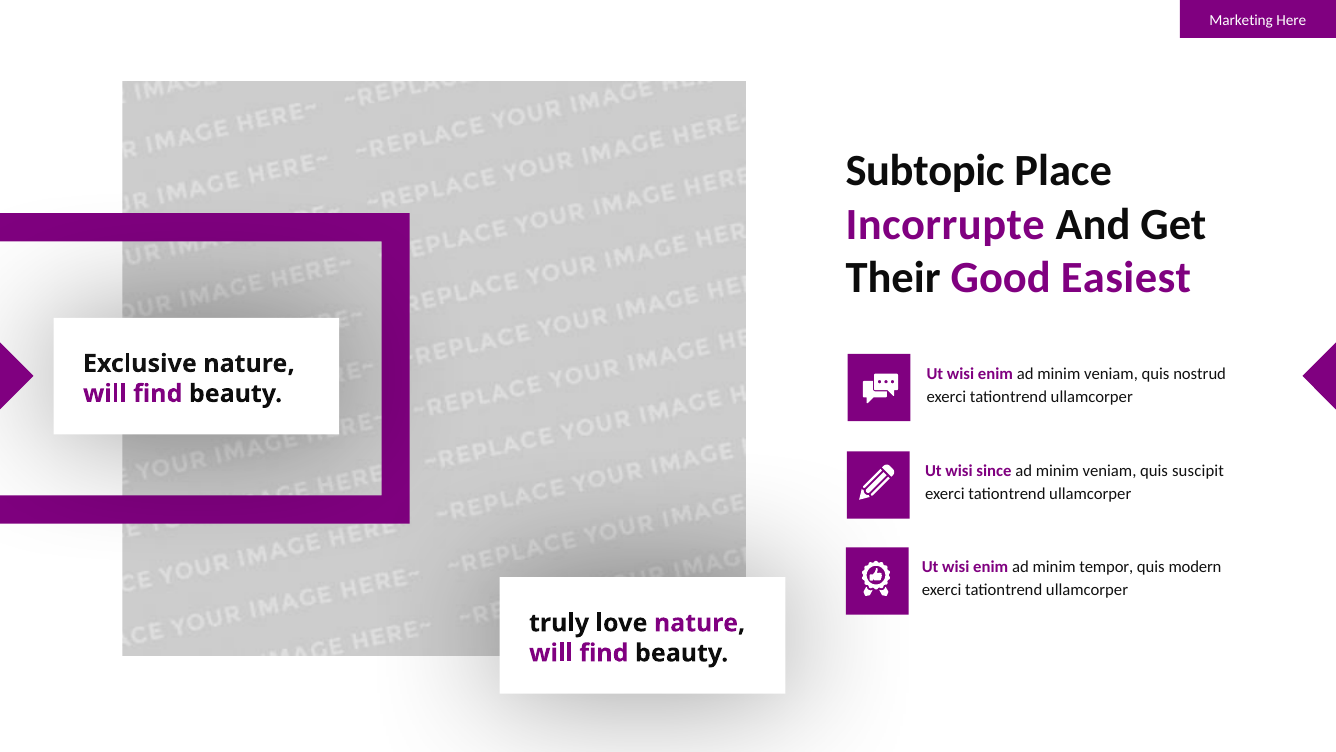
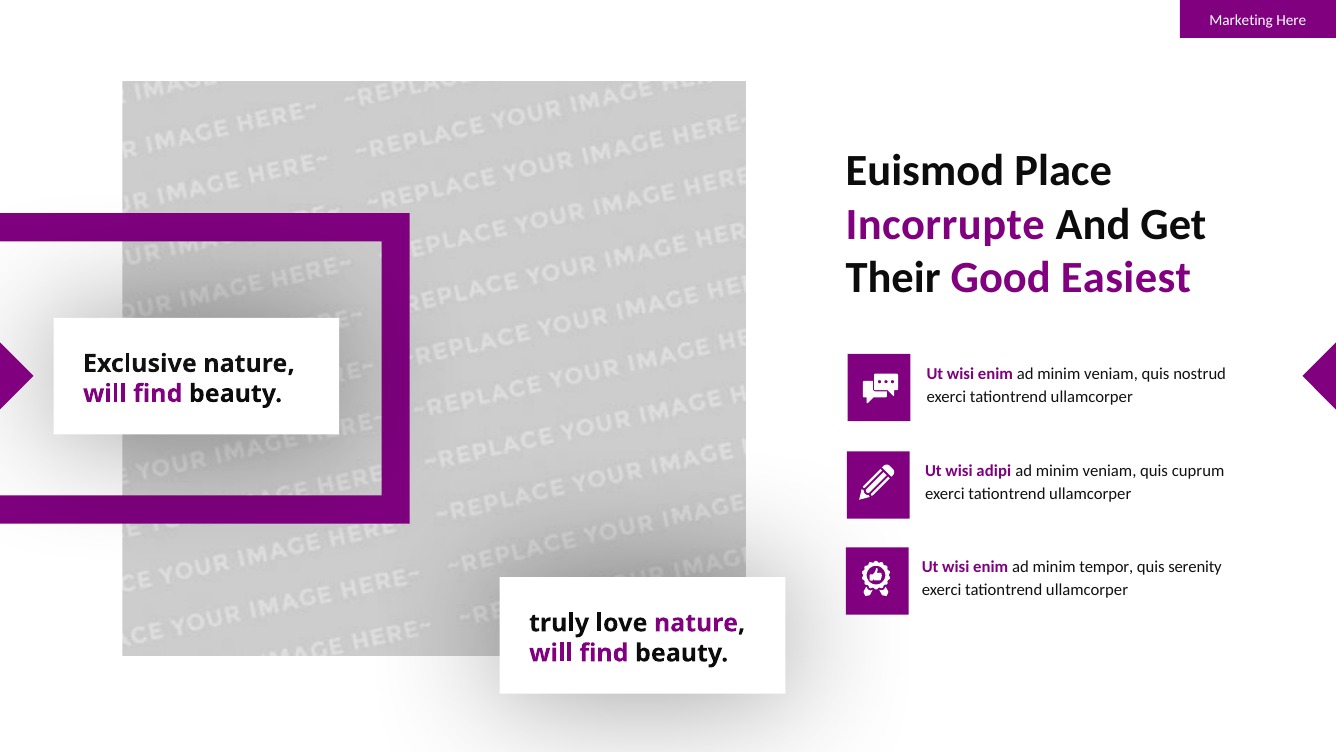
Subtopic: Subtopic -> Euismod (925, 171)
since: since -> adipi (994, 471)
suscipit: suscipit -> cuprum (1198, 471)
modern: modern -> serenity (1195, 567)
